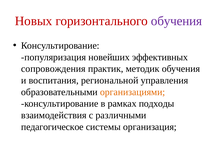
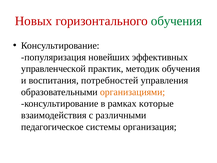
обучения colour: purple -> green (177, 21)
сопровождения: сопровождения -> управленческой (53, 69)
региональной: региональной -> потребностей (110, 80)
подходы: подходы -> которые (156, 103)
